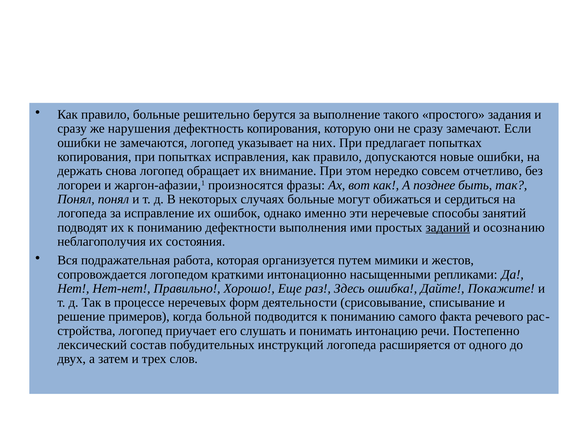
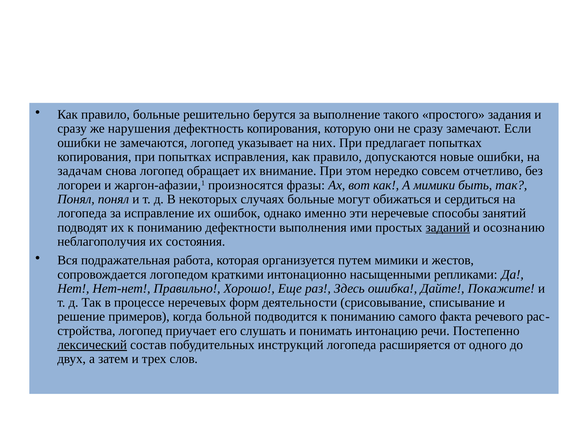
держать: держать -> задачам (80, 171)
А позднее: позднее -> мимики (434, 185)
лексический underline: none -> present (92, 345)
